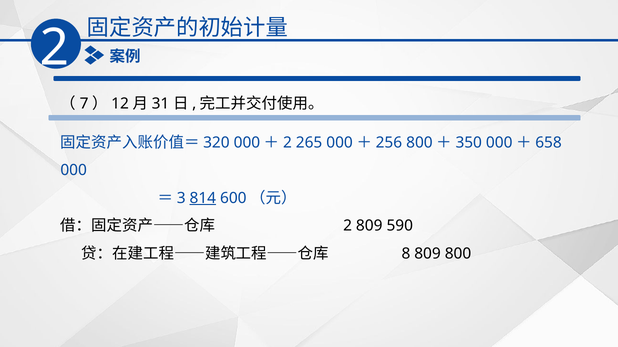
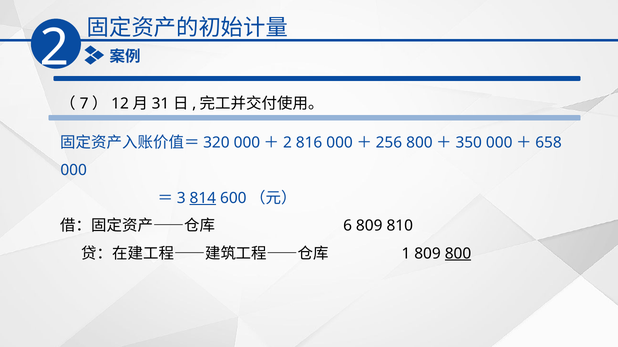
265: 265 -> 816 (309, 143)
2: 2 -> 6 (348, 226)
590: 590 -> 810 (400, 226)
8: 8 -> 1 (406, 254)
800 underline: none -> present (458, 254)
